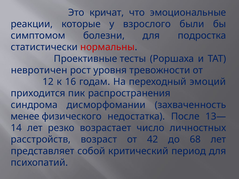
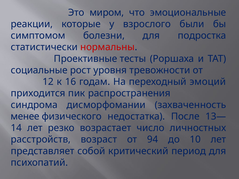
кричат: кричат -> миром (107, 13)
невротичен: невротичен -> социальные (39, 70)
42: 42 -> 94 (153, 140)
68: 68 -> 10 (195, 140)
